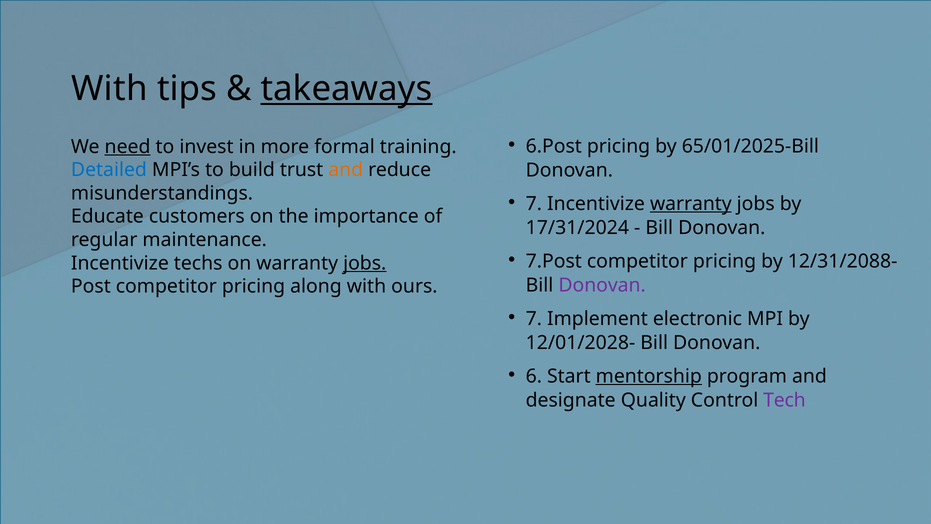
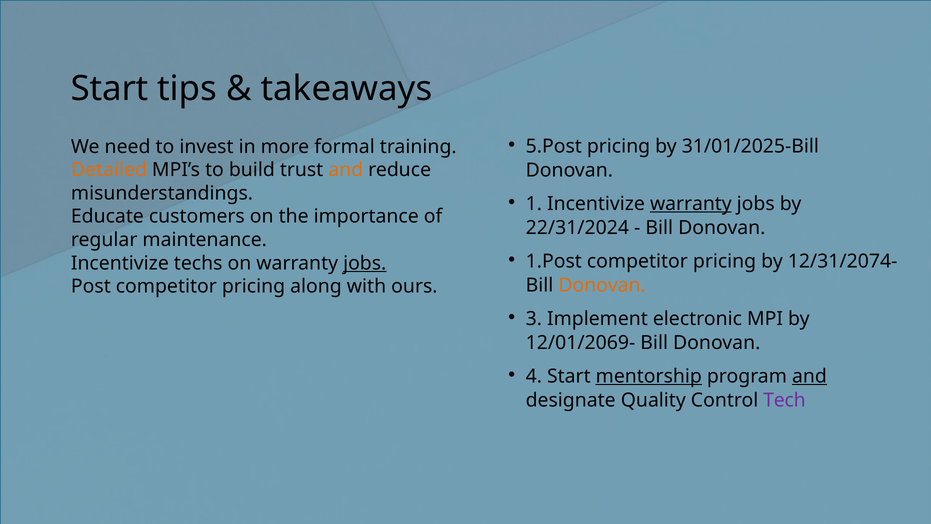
With: With -> Start (110, 89)
takeaways underline: present -> none (347, 89)
6.Post: 6.Post -> 5.Post (554, 146)
65/01/2025-Bill: 65/01/2025-Bill -> 31/01/2025-Bill (750, 146)
need underline: present -> none (128, 147)
Detailed colour: blue -> orange (109, 170)
7: 7 -> 1 (534, 204)
17/31/2024: 17/31/2024 -> 22/31/2024 (577, 227)
7.Post: 7.Post -> 1.Post (554, 261)
12/31/2088-: 12/31/2088- -> 12/31/2074- (843, 261)
Donovan colour: purple -> orange (602, 285)
7: 7 -> 3 (534, 319)
12/01/2028-: 12/01/2028- -> 12/01/2069- (581, 342)
6: 6 -> 4 (534, 376)
and underline: none -> present (809, 376)
